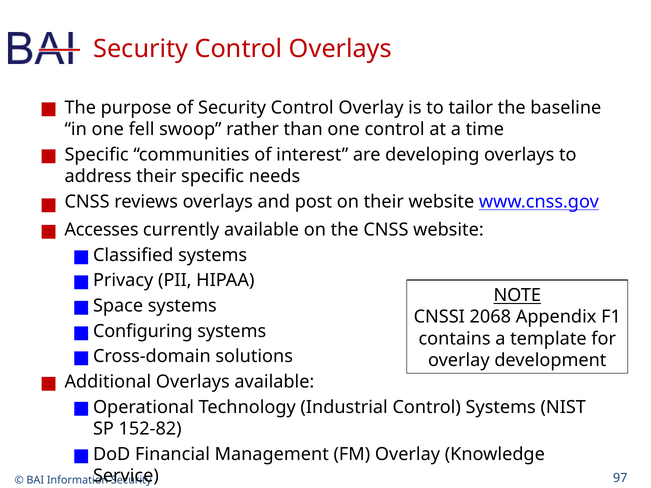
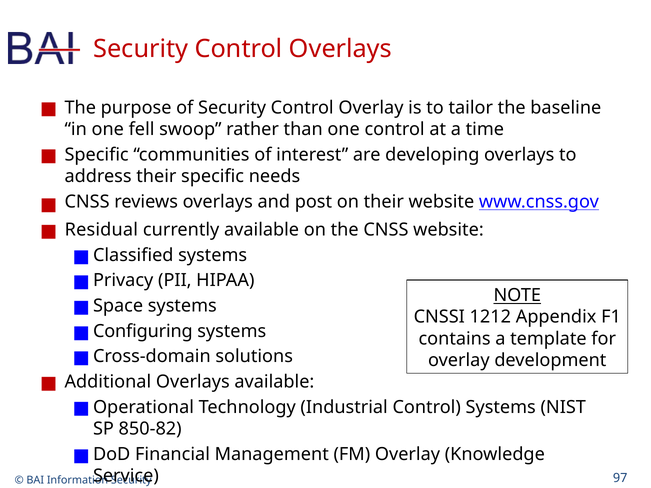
Accesses: Accesses -> Residual (101, 230)
2068: 2068 -> 1212 (490, 317)
152-82: 152-82 -> 850-82 (150, 429)
